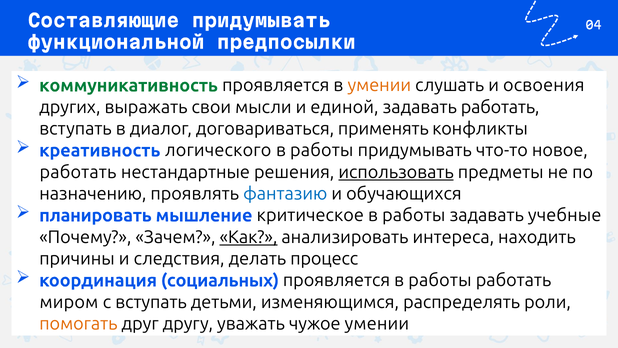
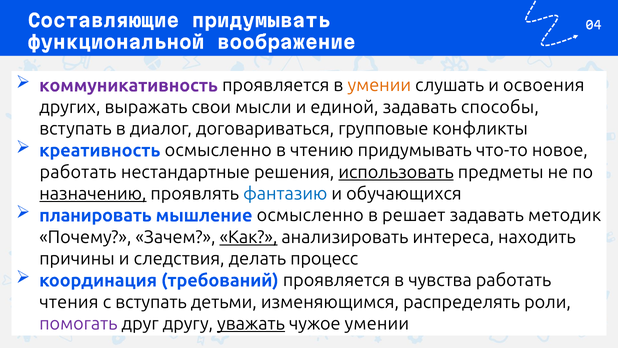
предпосылки: предпосылки -> воображение (286, 43)
коммуникативность colour: green -> purple (129, 85)
задавать работать: работать -> способы (500, 107)
применять: применять -> групповые (383, 129)
креативность логического: логического -> осмысленно (218, 150)
работы: работы -> чтению (322, 150)
назначению underline: none -> present (93, 194)
мышление критическое: критическое -> осмысленно (310, 215)
работы: работы -> решает (414, 215)
учебные: учебные -> методик (565, 215)
социальных: социальных -> требований (220, 280)
проявляется в работы: работы -> чувства (440, 280)
миром: миром -> чтения (69, 302)
помогать colour: orange -> purple (78, 323)
уважать underline: none -> present (251, 323)
